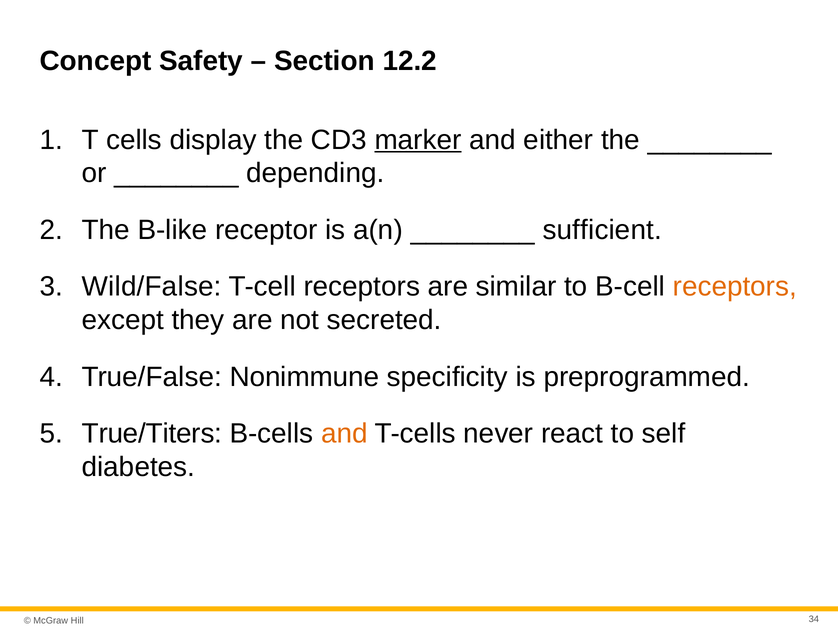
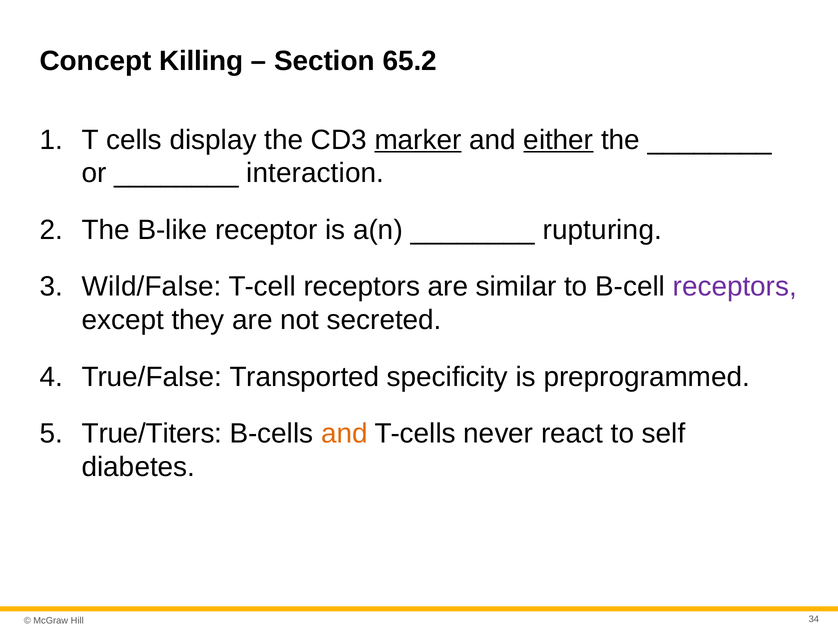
Safety: Safety -> Killing (201, 61)
12.2: 12.2 -> 65.2 (410, 61)
either underline: none -> present (558, 140)
depending: depending -> interaction (315, 173)
sufficient: sufficient -> rupturing (602, 230)
receptors colour: orange -> purple (735, 287)
Nonimmune: Nonimmune -> Transported (304, 377)
